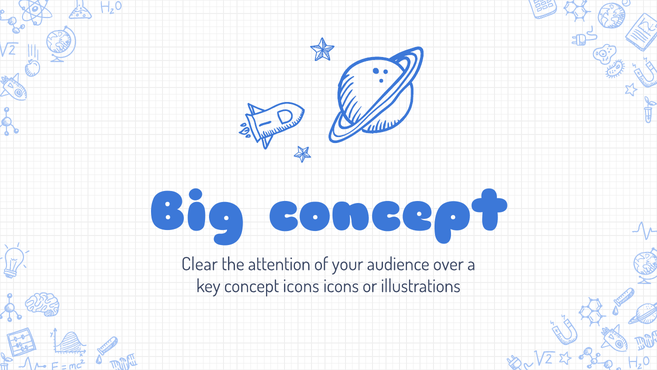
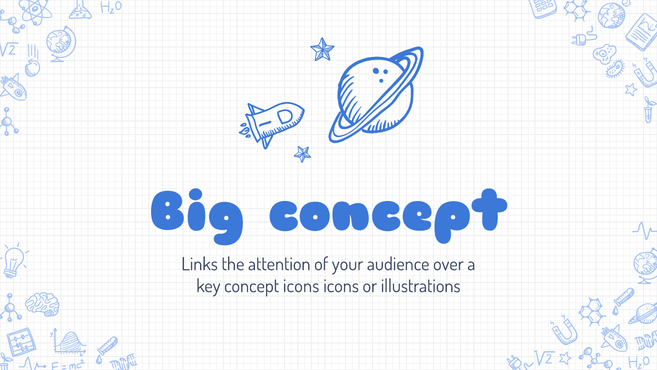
Clear: Clear -> Links (200, 264)
